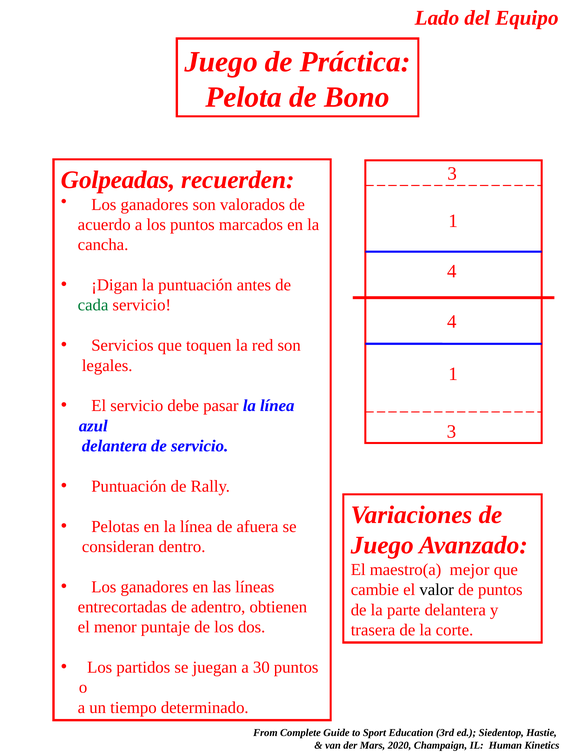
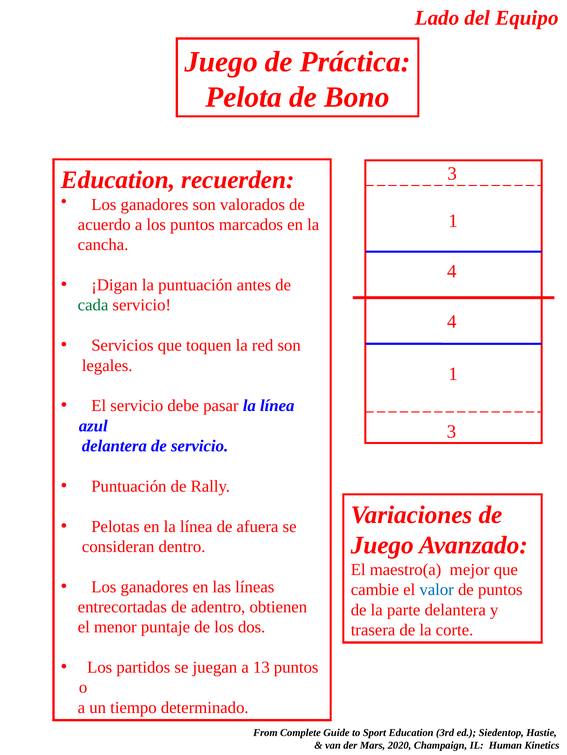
Golpeadas: Golpeadas -> Education (118, 180)
valor colour: black -> blue (437, 591)
30: 30 -> 13 (261, 668)
